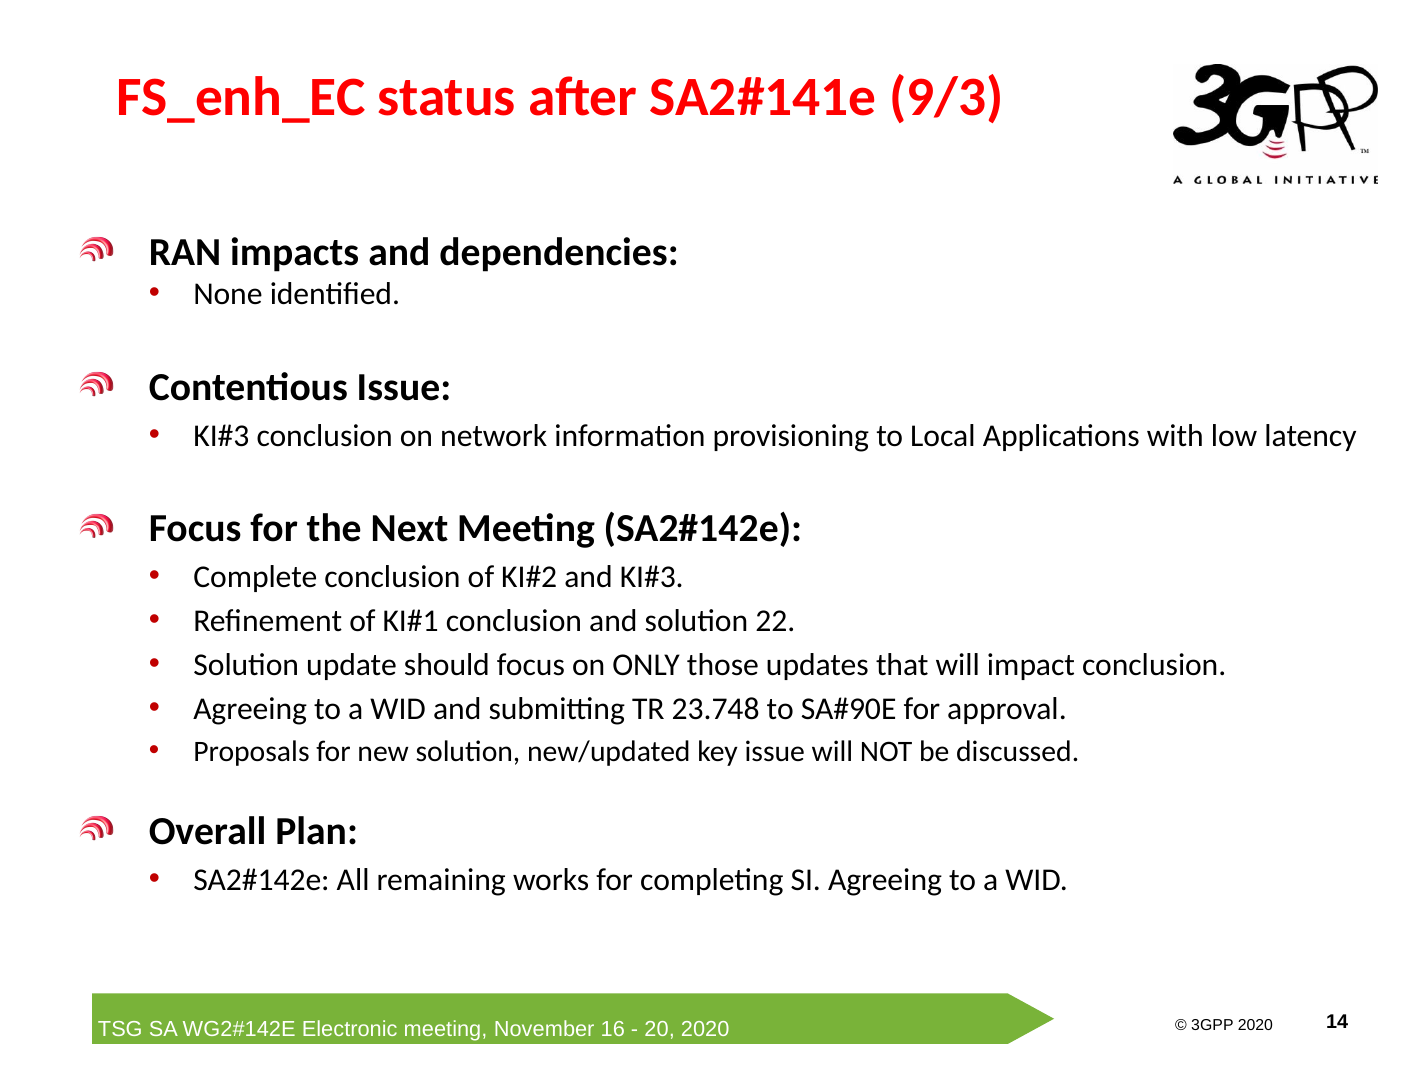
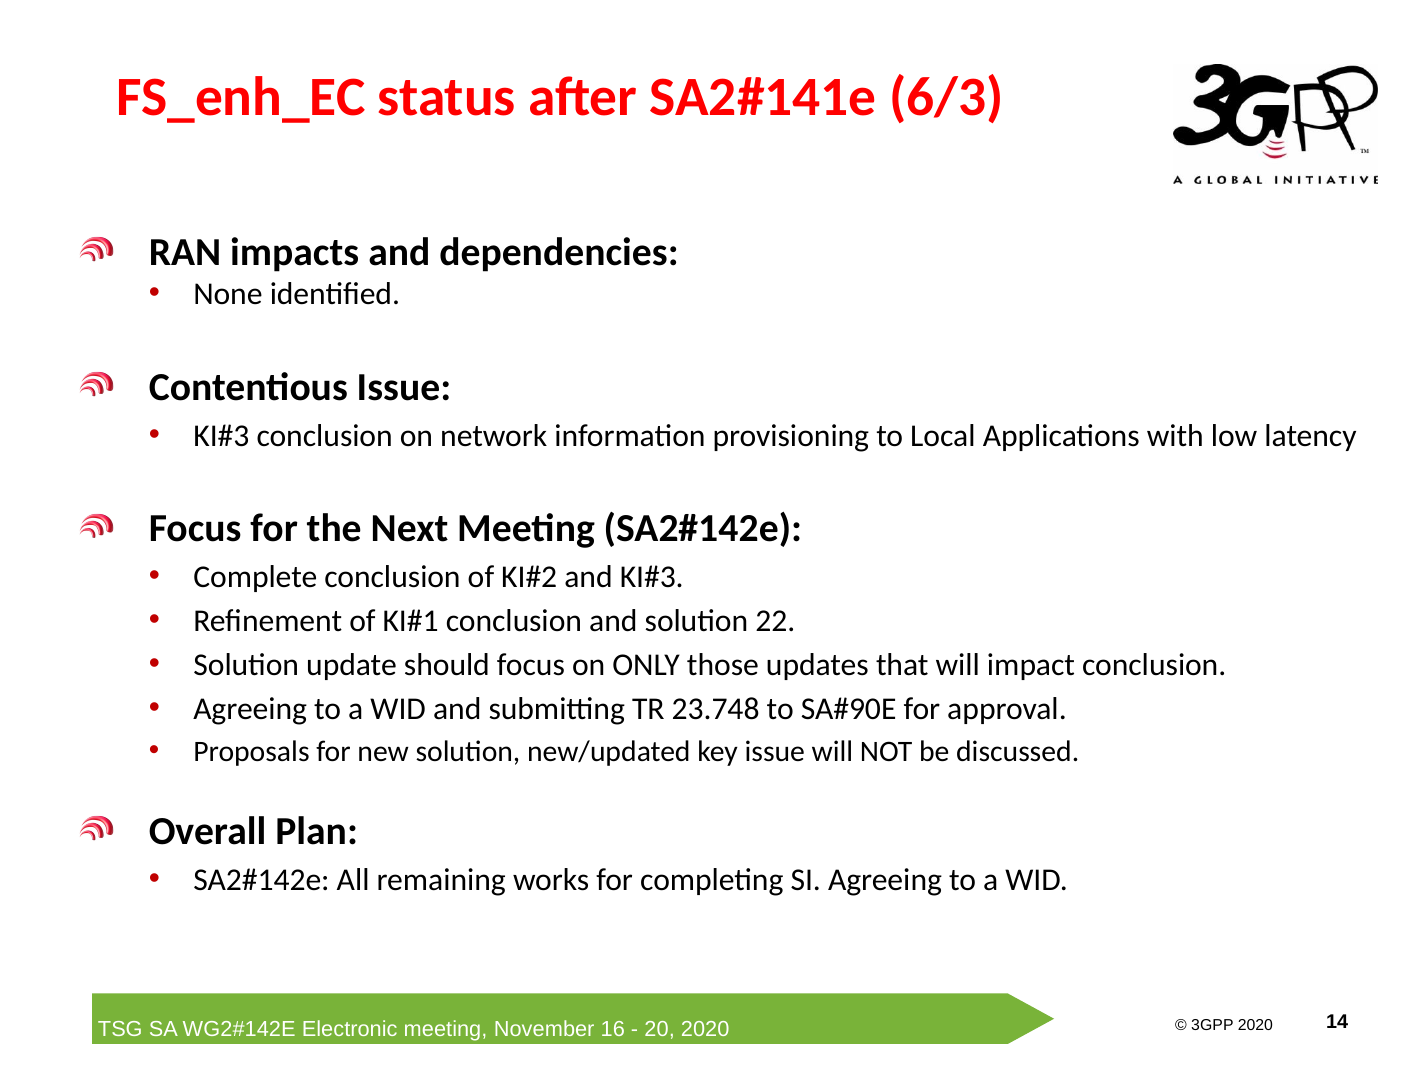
9/3: 9/3 -> 6/3 (946, 98)
